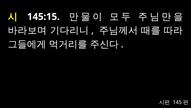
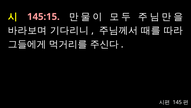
145:15 colour: white -> pink (43, 17)
